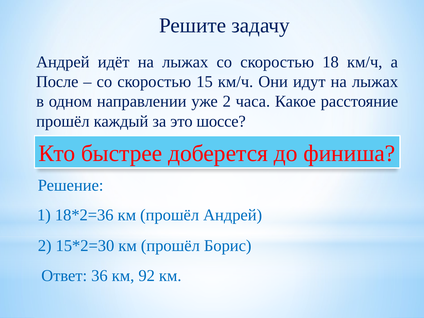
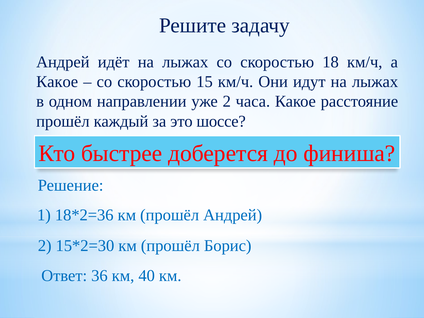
После: После -> Какое (57, 82)
92: 92 -> 40 (147, 276)
